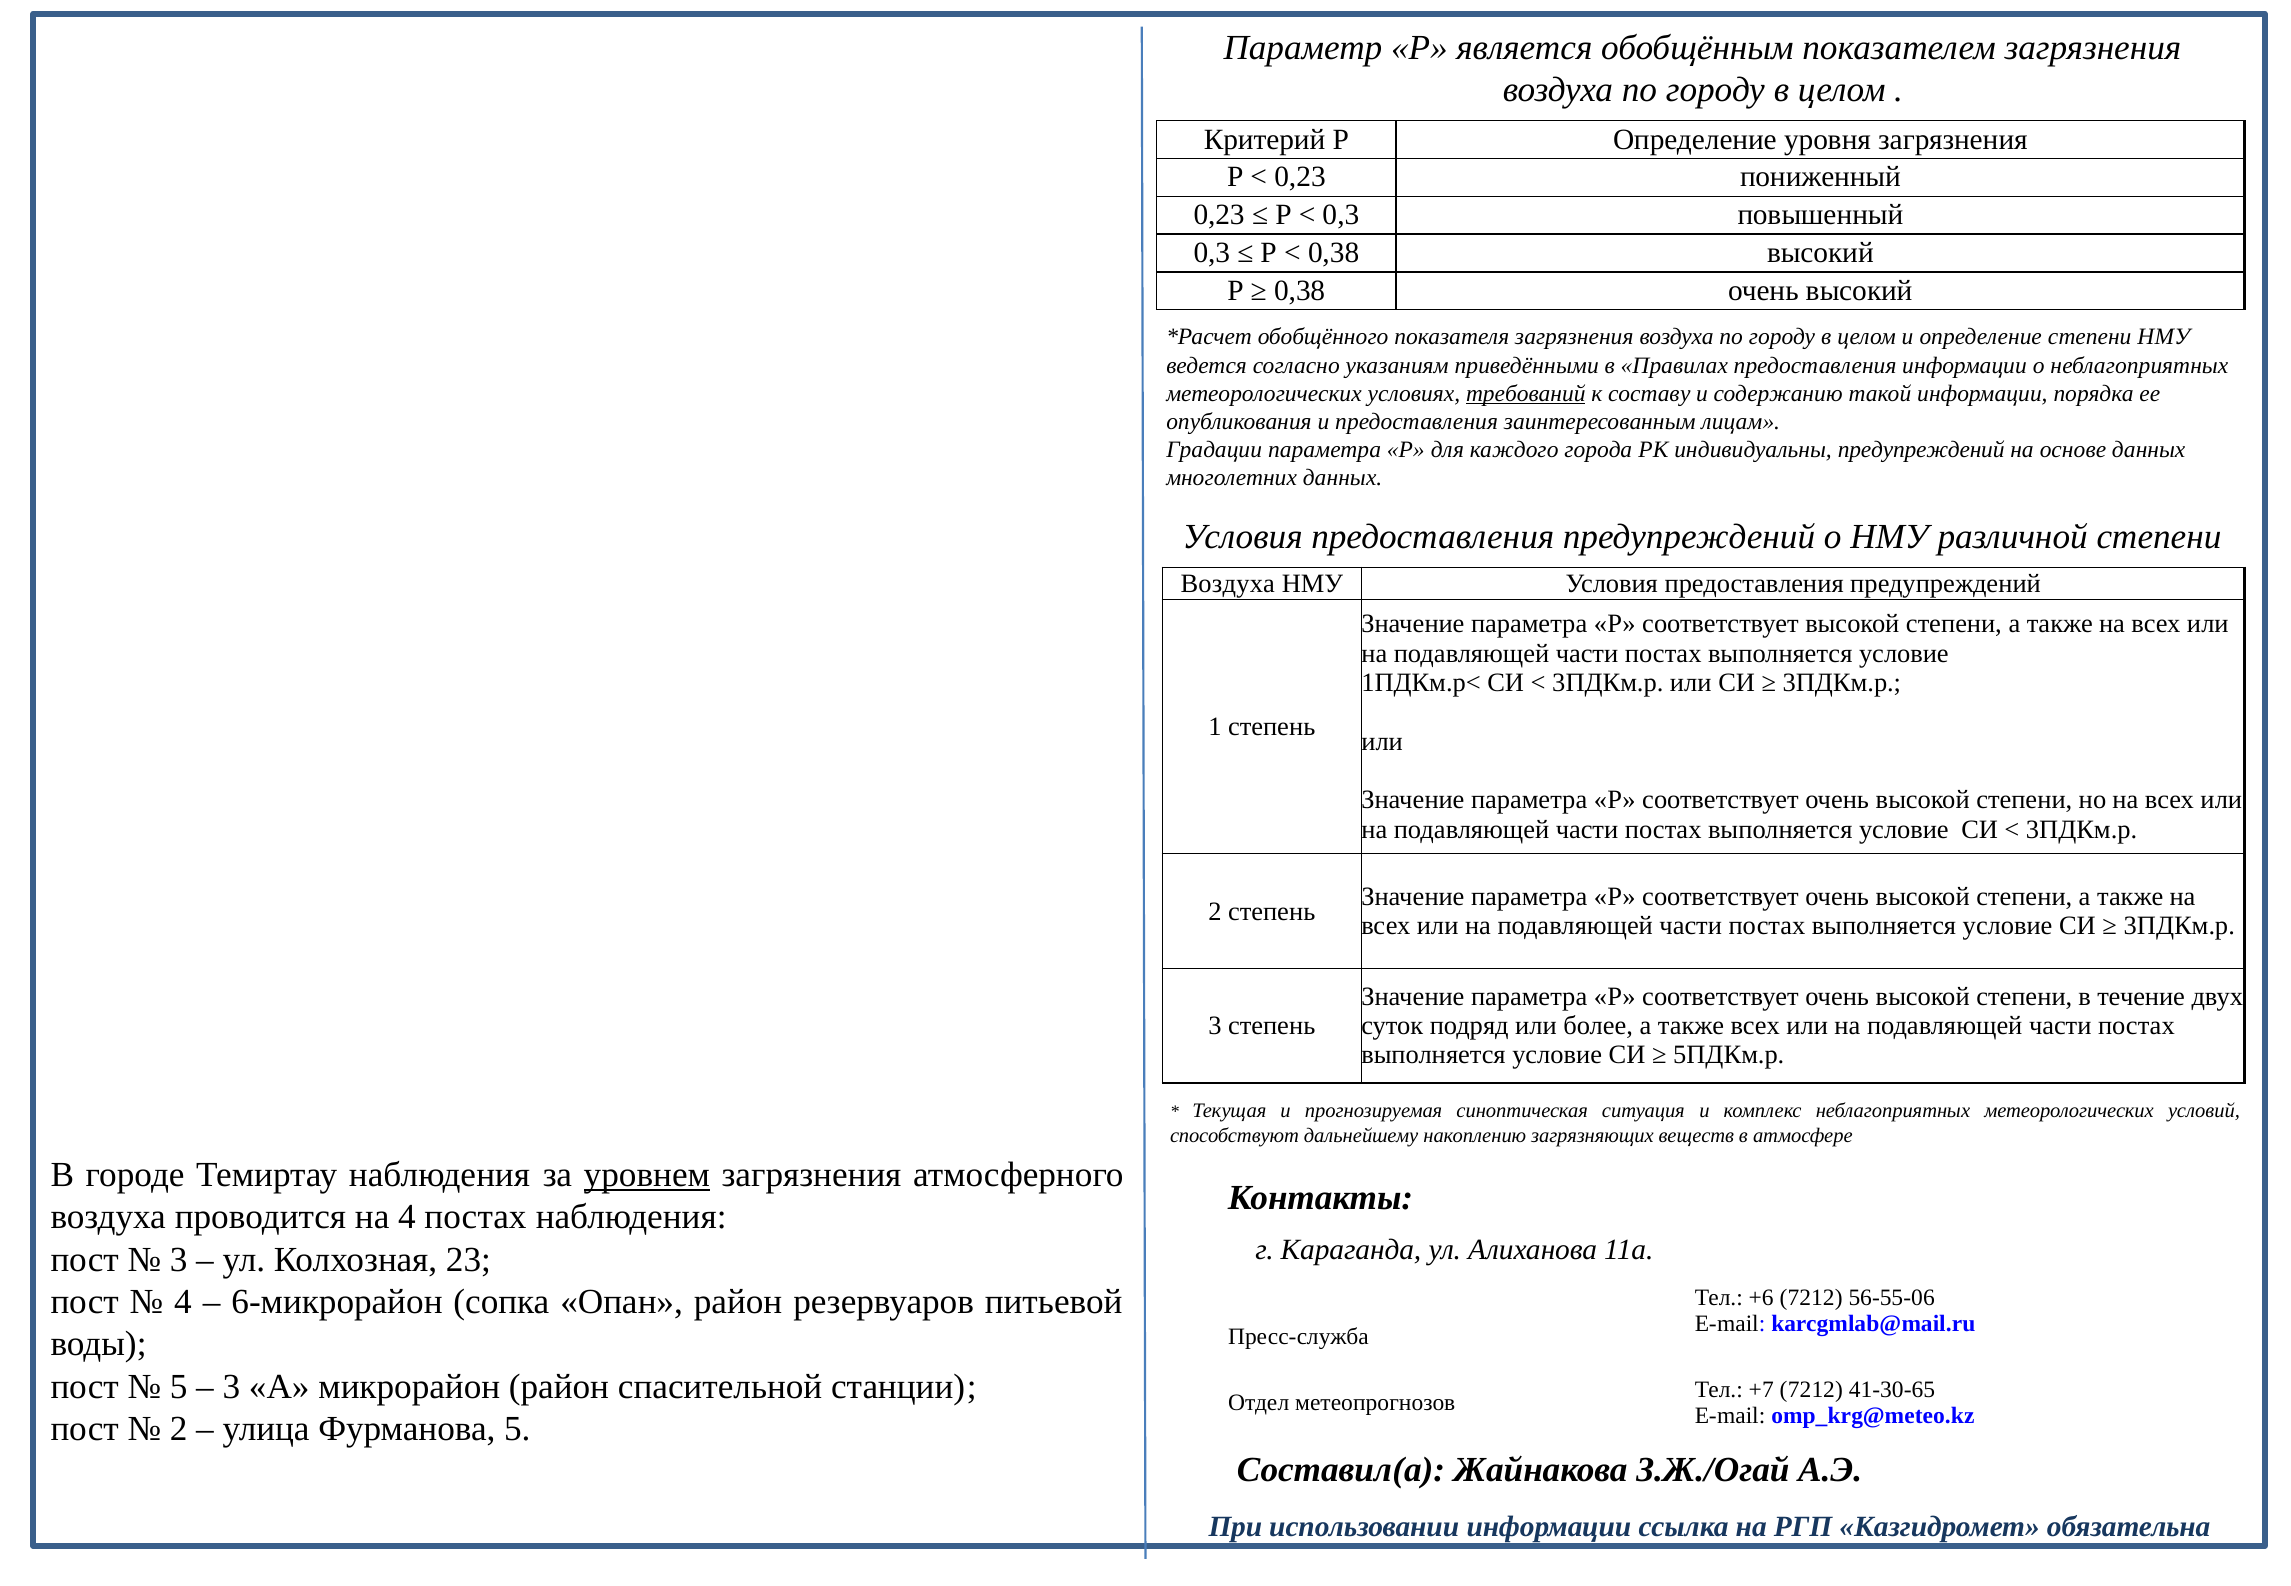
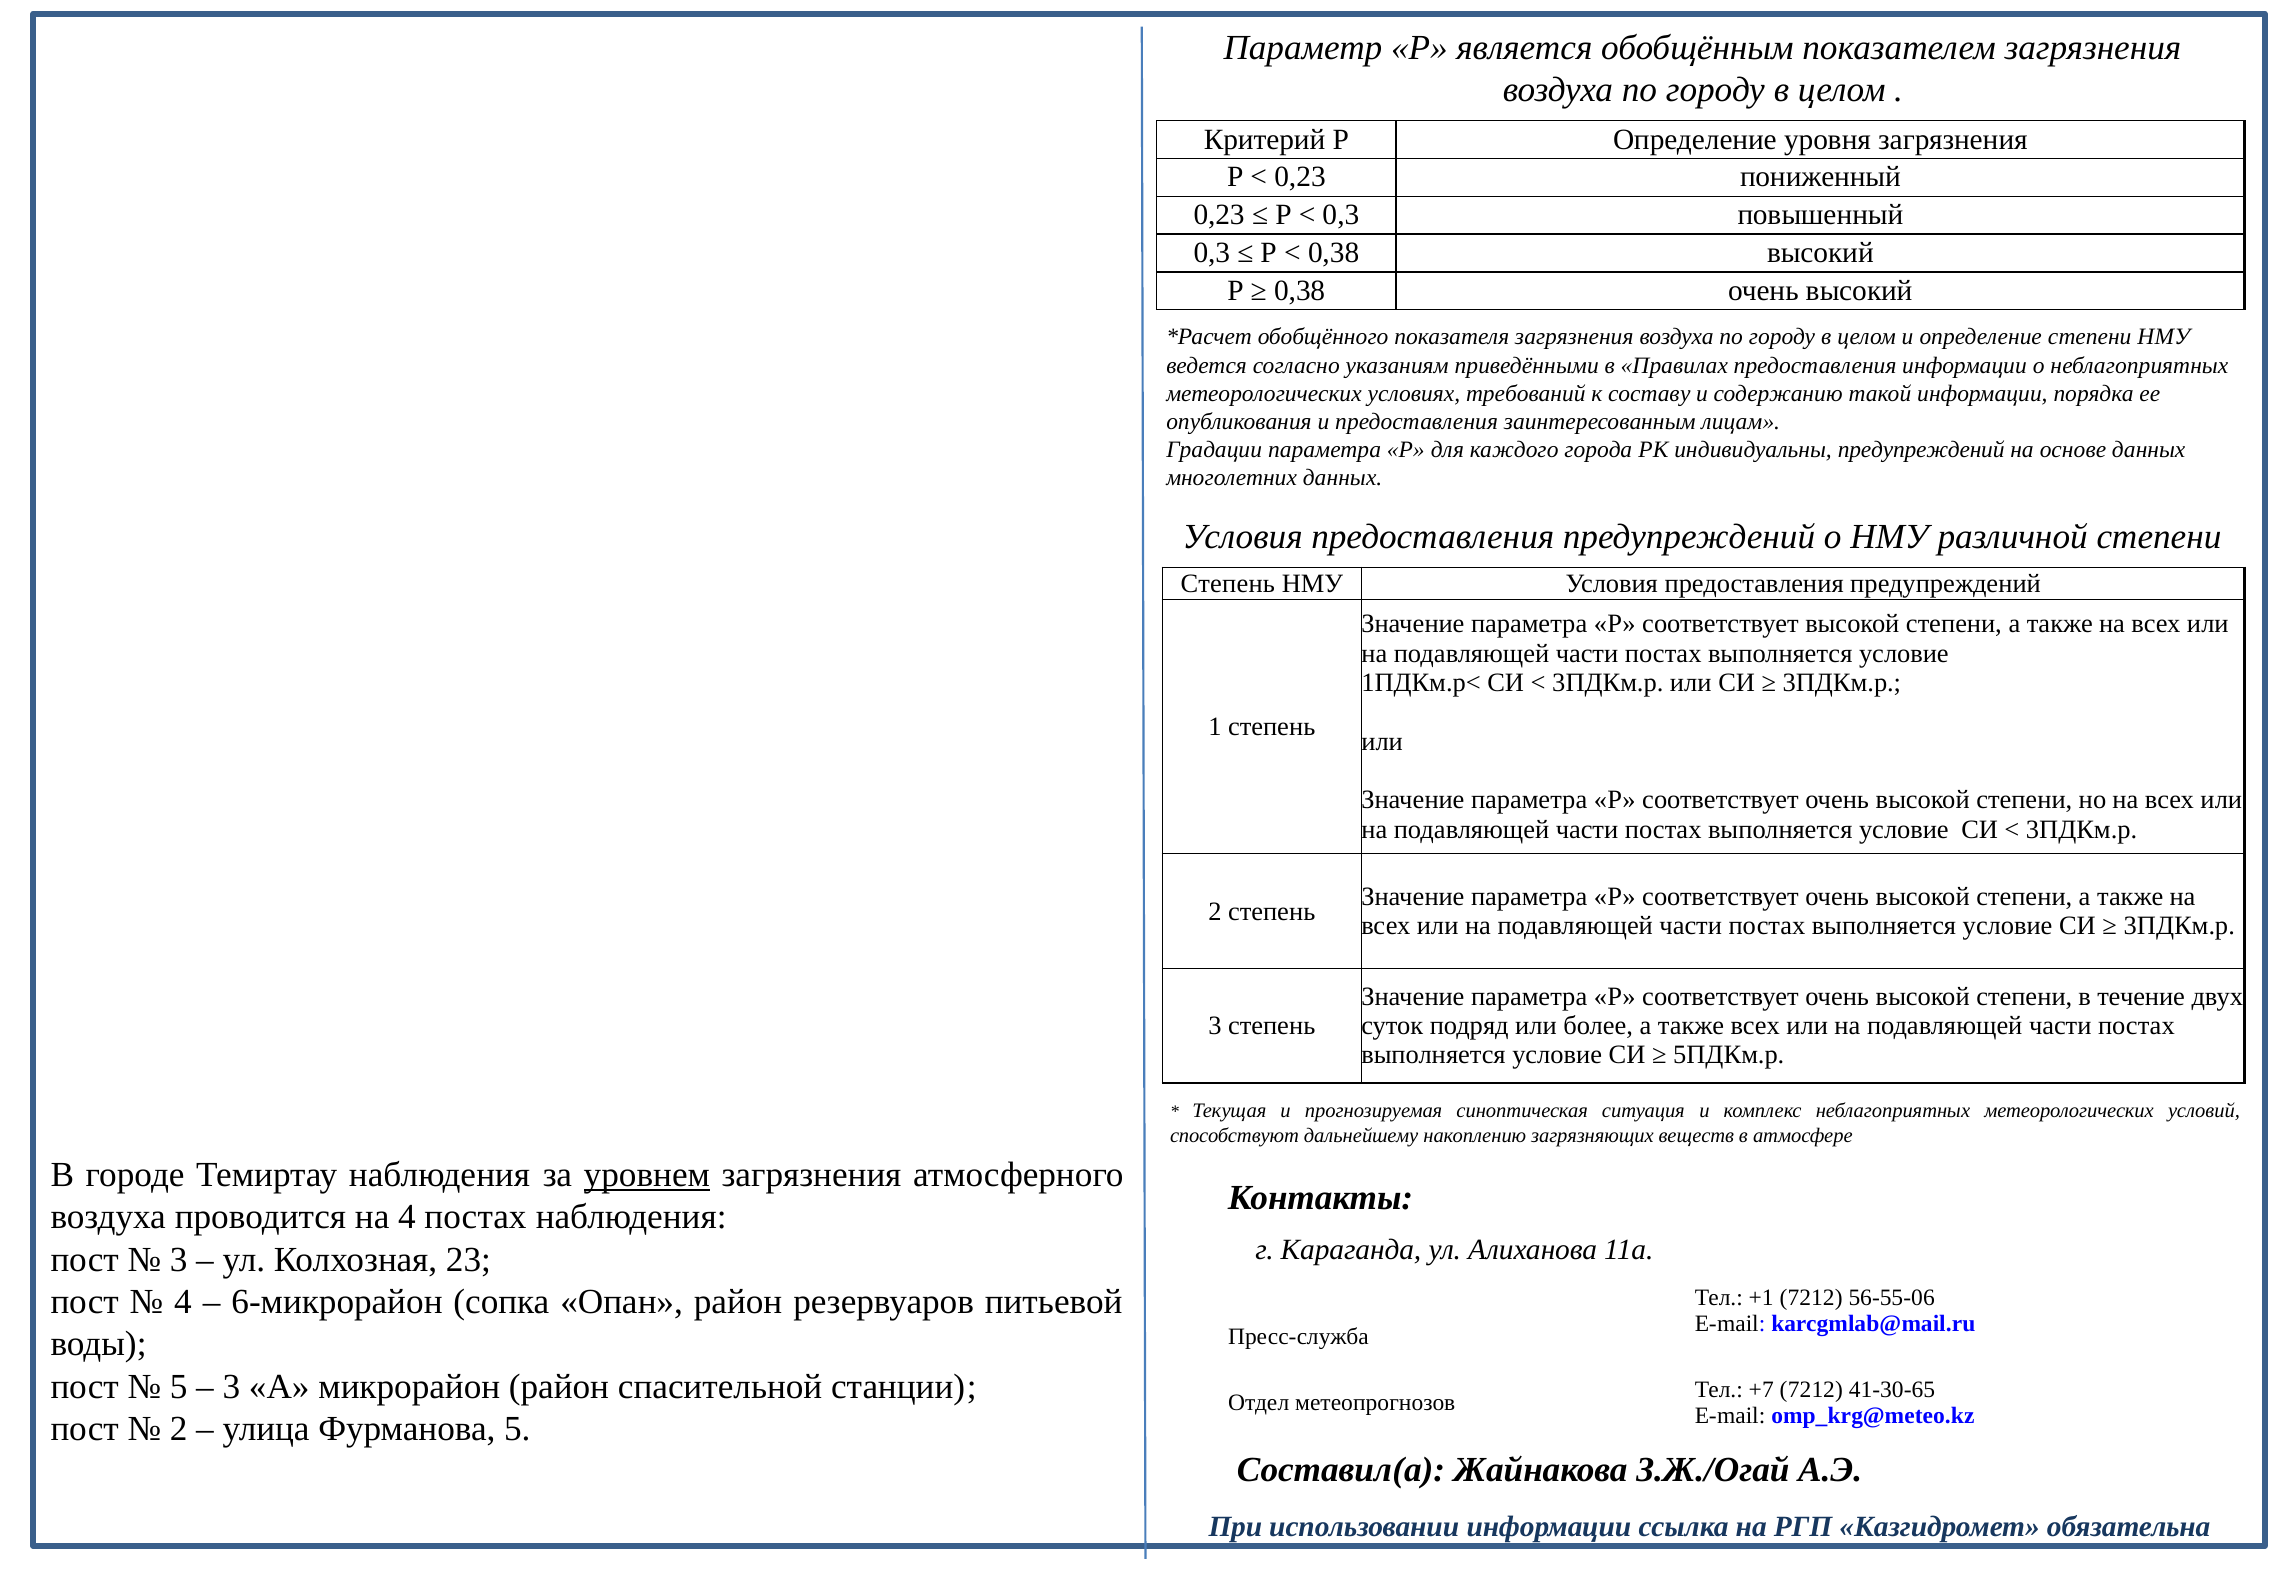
требований underline: present -> none (1526, 393)
Воздуха: Воздуха -> Степень (1228, 584)
+6: +6 -> +1 (1761, 1298)
